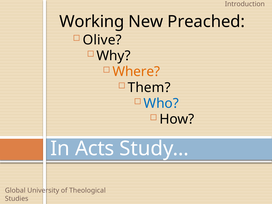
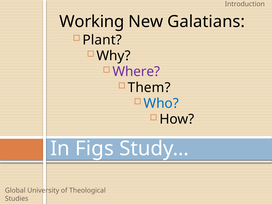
Preached: Preached -> Galatians (206, 22)
Olive: Olive -> Plant (102, 40)
Where colour: orange -> purple (136, 72)
Acts: Acts -> Figs (94, 148)
